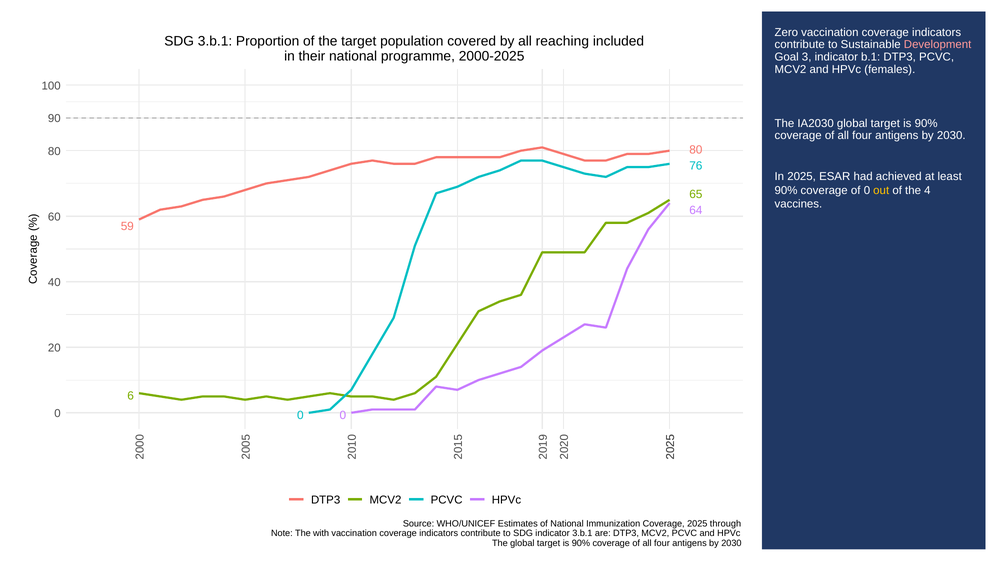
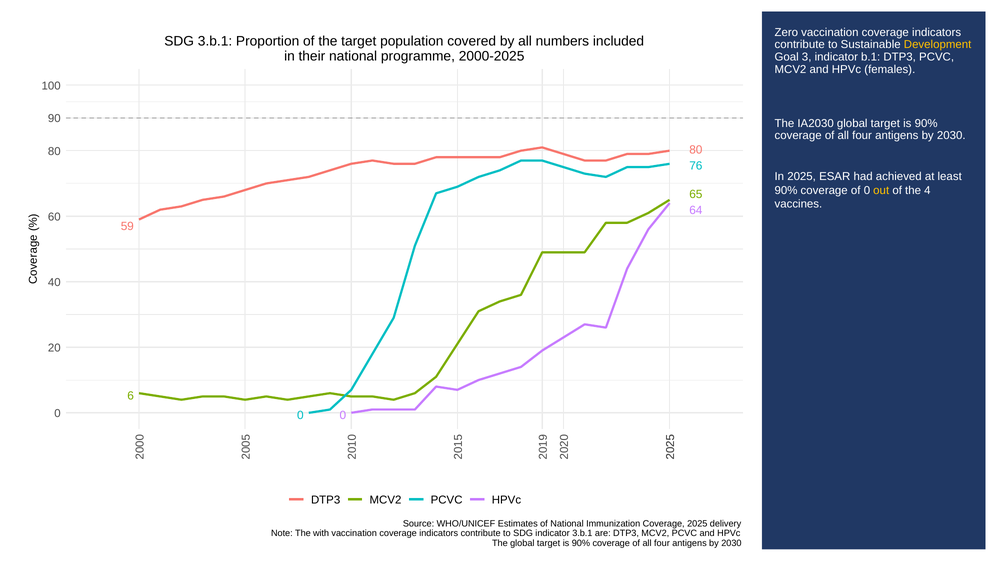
reaching: reaching -> numbers (562, 41)
Development colour: pink -> yellow (938, 45)
through: through -> delivery (726, 524)
